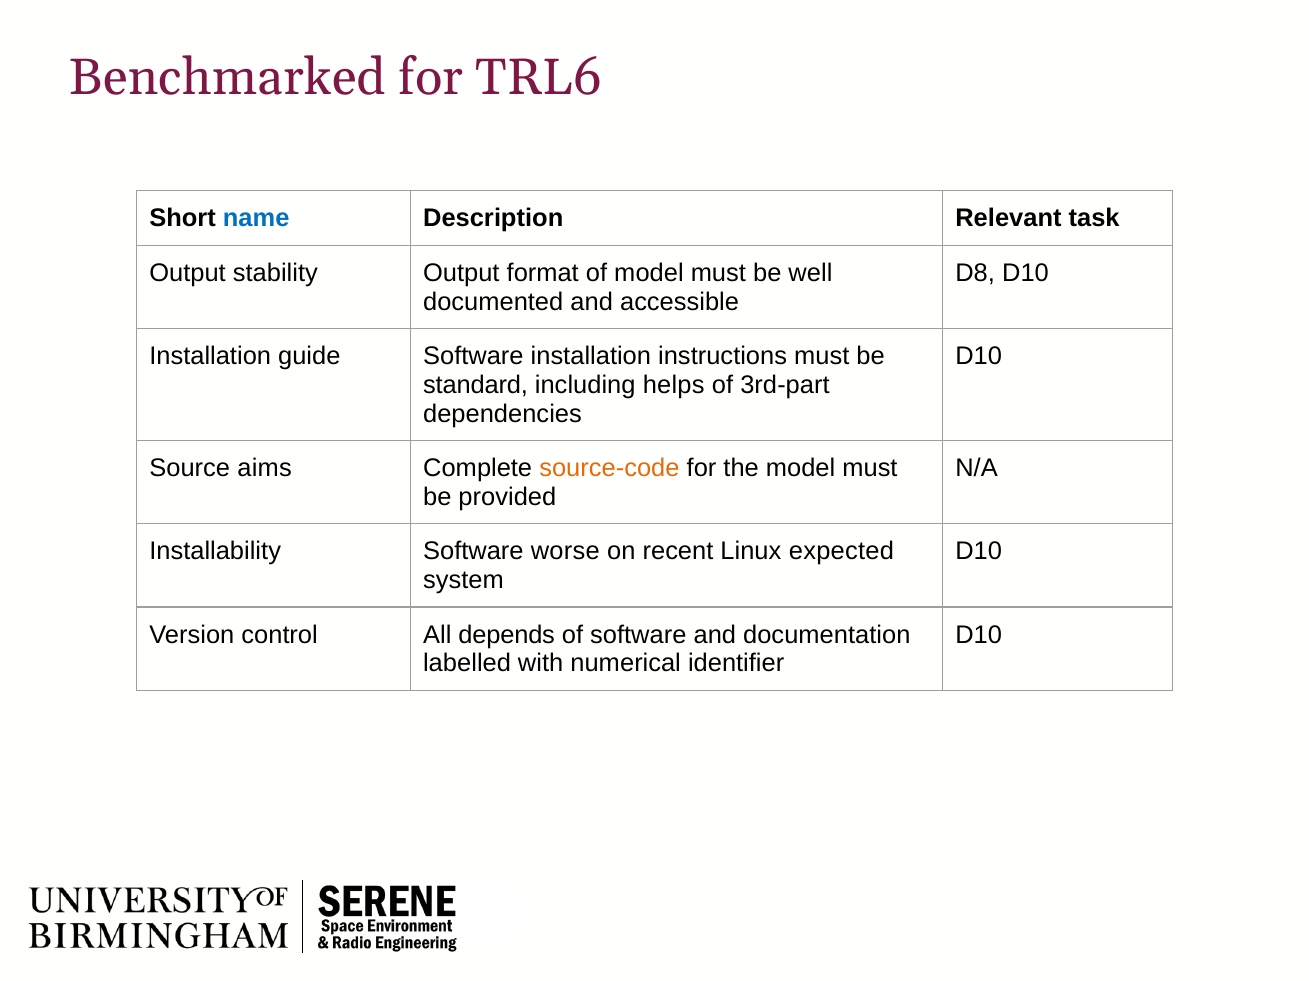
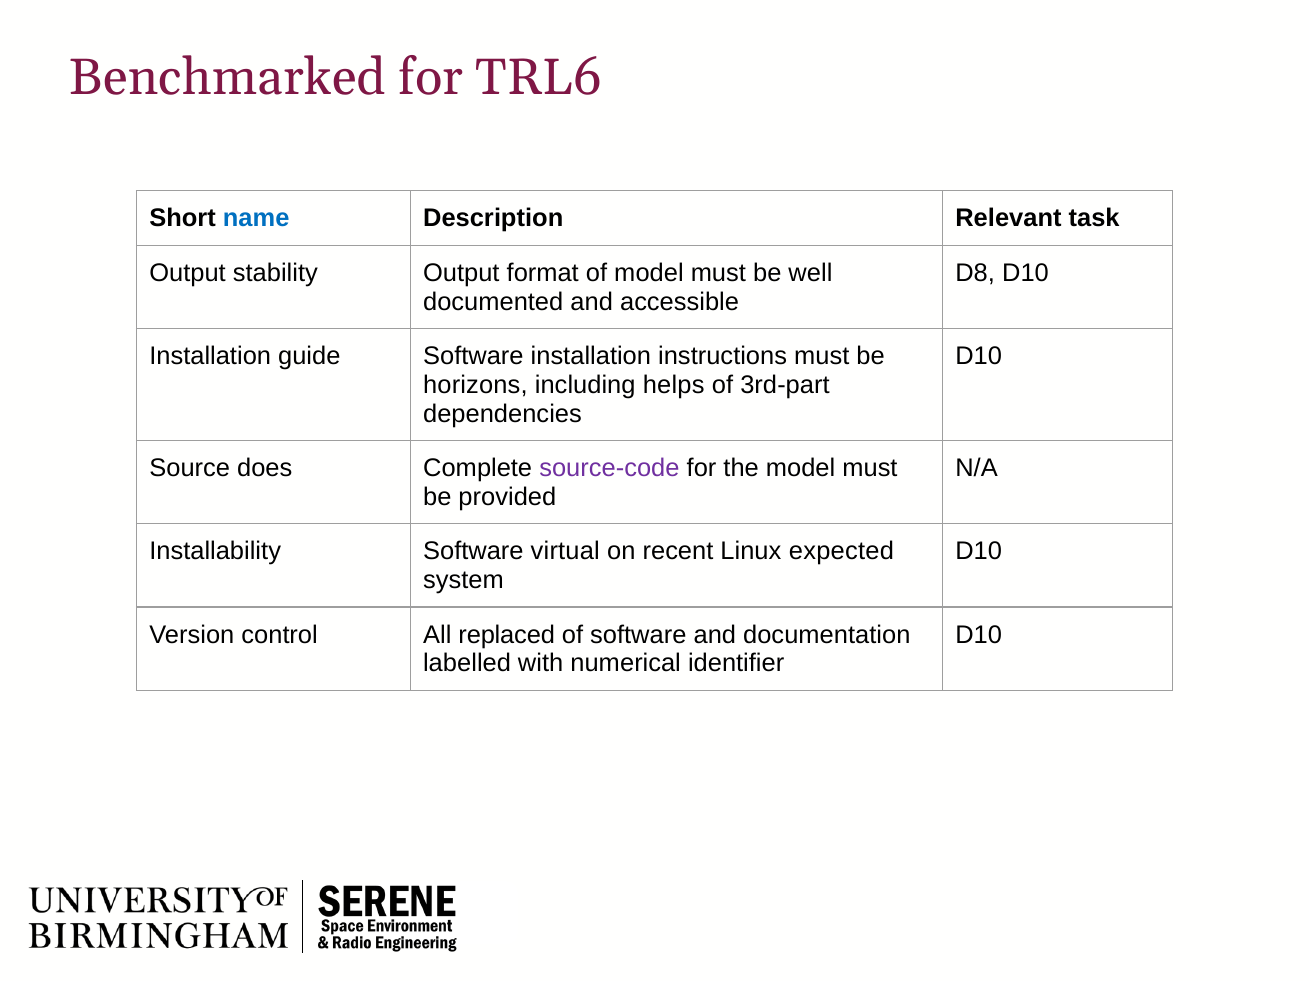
standard: standard -> horizons (475, 385)
aims: aims -> does (265, 469)
source-code colour: orange -> purple (609, 469)
worse: worse -> virtual (565, 552)
depends: depends -> replaced (507, 635)
